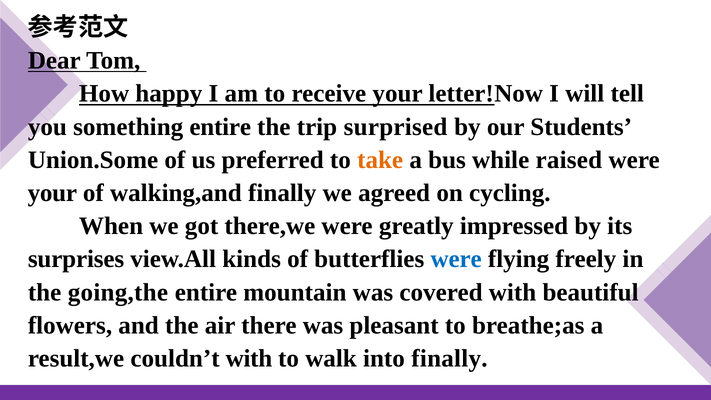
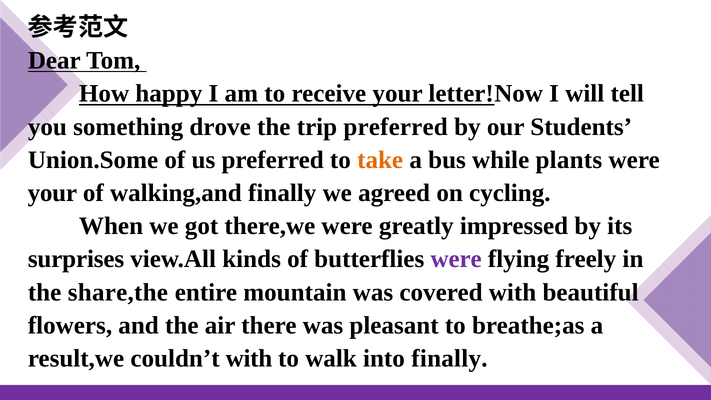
something entire: entire -> drove (220, 127)
trip surprised: surprised -> preferred (396, 127)
raised: raised -> plants (569, 160)
were colour: blue -> purple (456, 259)
going,the: going,the -> share,the (118, 292)
